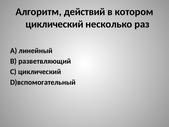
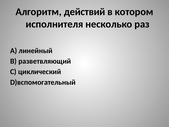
циклический: циклический -> исполнителя (54, 24)
